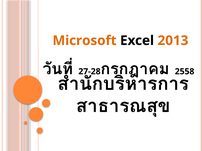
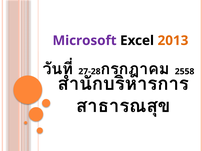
Microsoft colour: orange -> purple (85, 41)
